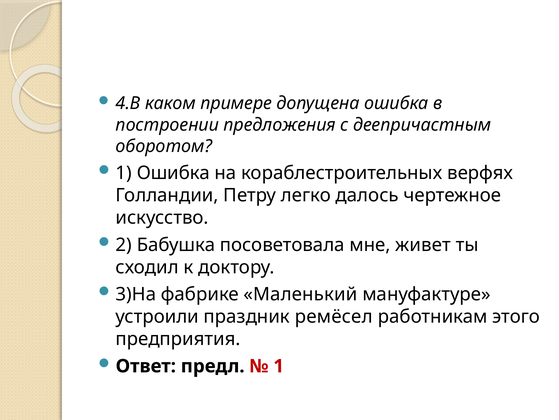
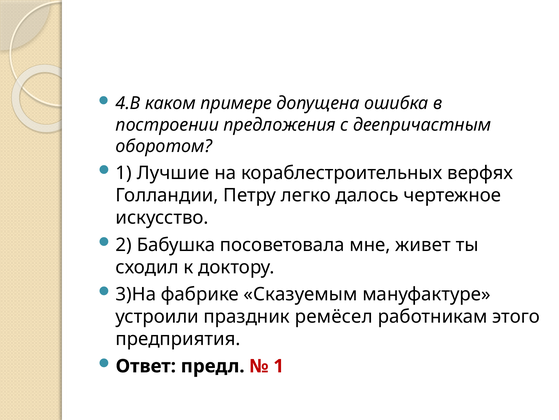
1 Ошибка: Ошибка -> Лучшие (173, 173)
Маленький: Маленький -> Сказуемым (301, 294)
